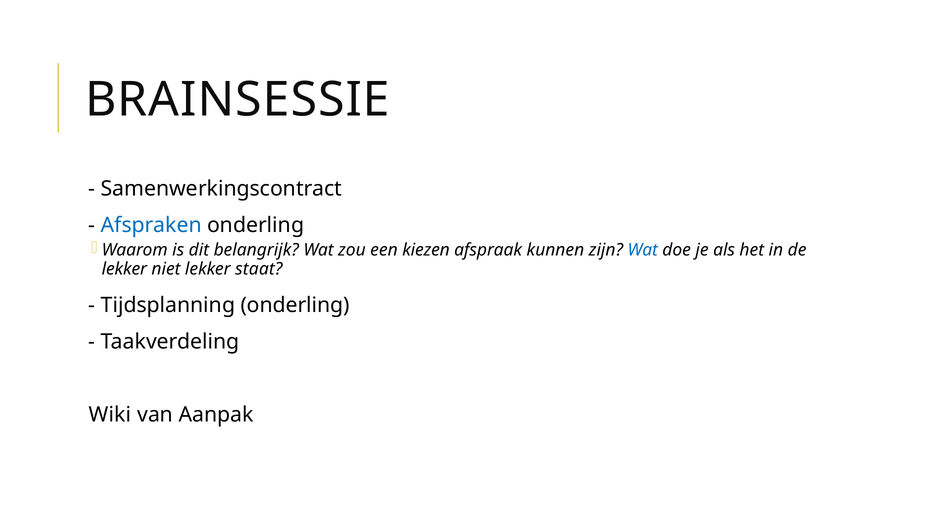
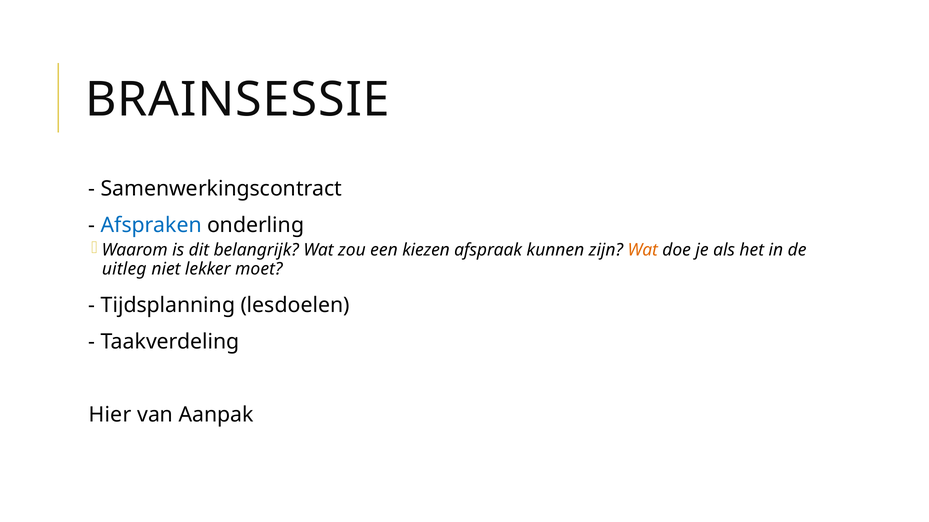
Wat colour: blue -> orange (643, 250)
lekker: lekker -> uitleg (124, 269)
staat: staat -> moet (259, 269)
Tijdsplanning onderling: onderling -> lesdoelen (295, 306)
Wiki: Wiki -> Hier (110, 415)
